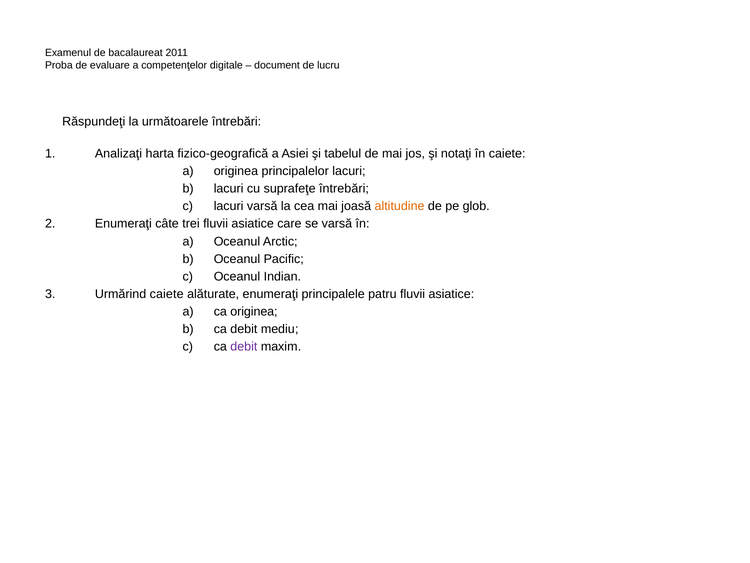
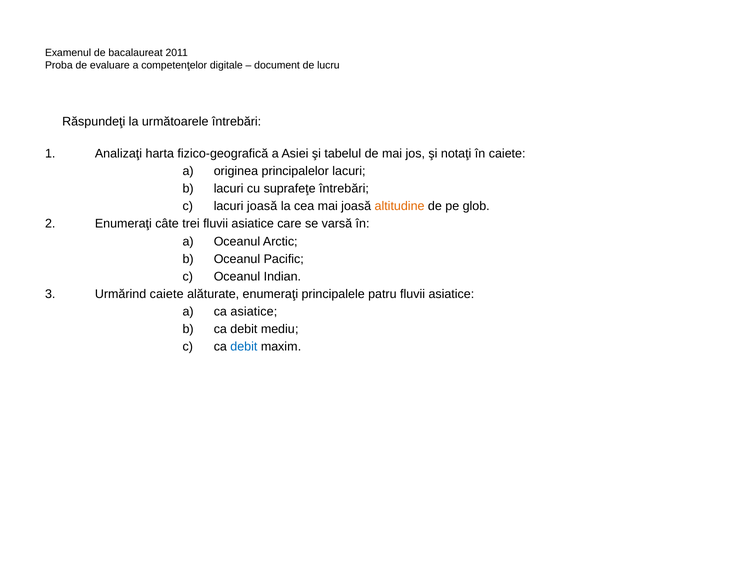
lacuri varsă: varsă -> joasă (262, 206)
ca originea: originea -> asiatice (254, 311)
debit colour: purple -> blue (244, 346)
